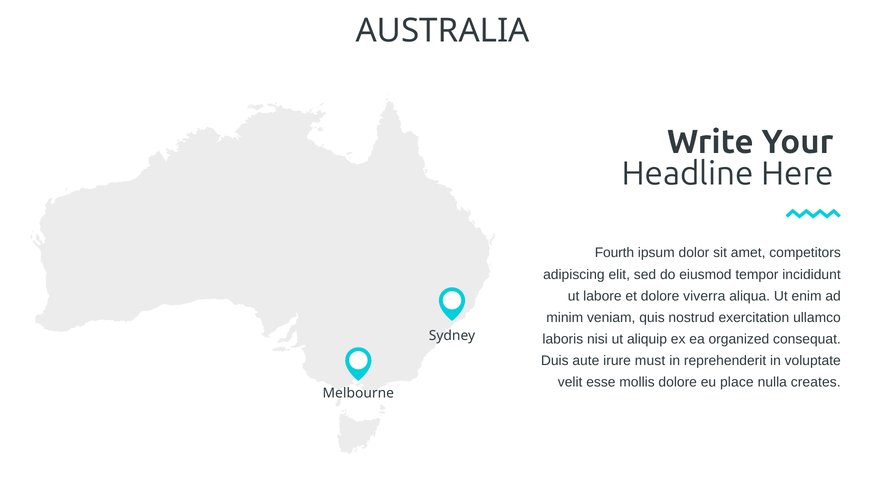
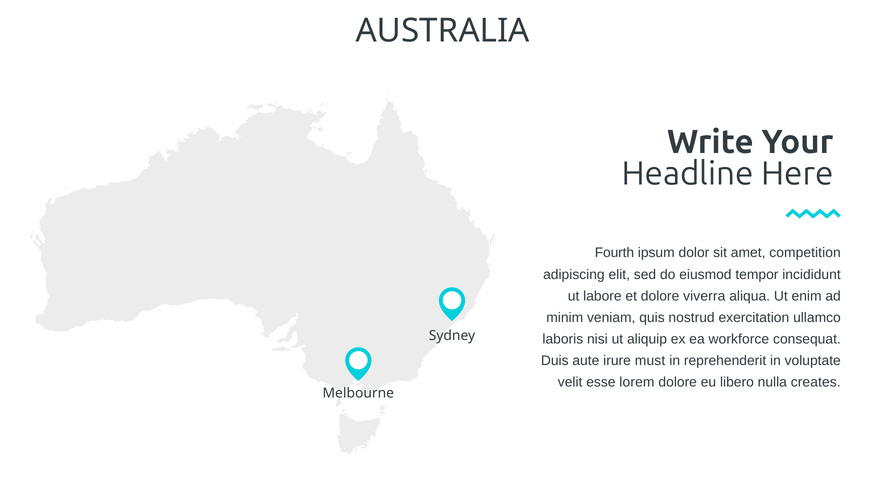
competitors: competitors -> competition (805, 253)
organized: organized -> workforce (739, 340)
mollis: mollis -> lorem (637, 383)
place: place -> libero (737, 383)
